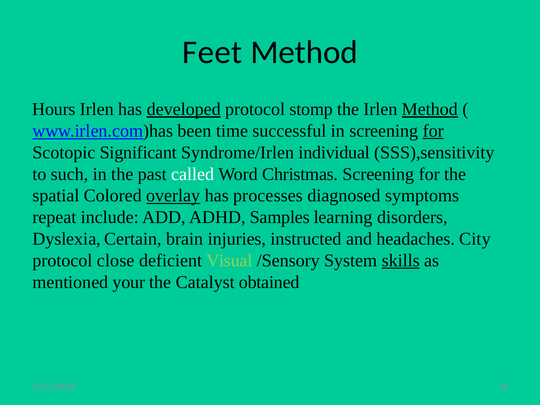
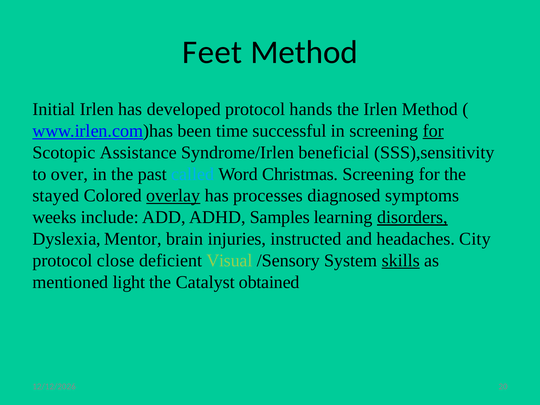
Hours: Hours -> Initial (54, 109)
developed underline: present -> none (184, 109)
stomp: stomp -> hands (311, 109)
Method underline: present -> none (430, 109)
Significant: Significant -> Assistance (138, 152)
individual: individual -> beneficial (334, 152)
such: such -> over (70, 174)
called colour: white -> light blue (193, 174)
spatial: spatial -> stayed (56, 196)
repeat: repeat -> weeks (54, 217)
disorders underline: none -> present (412, 217)
Certain: Certain -> Mentor (133, 239)
your: your -> light (129, 282)
